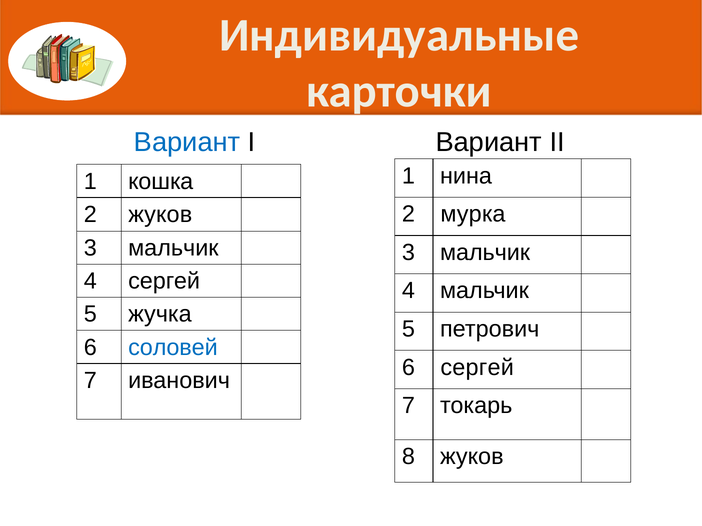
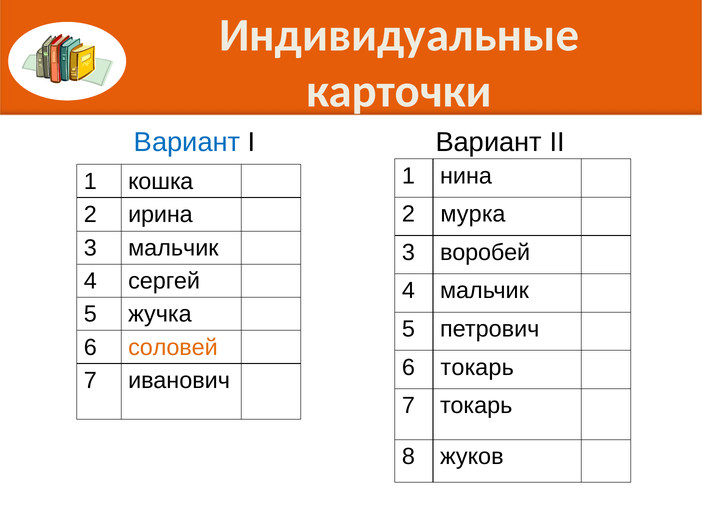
2 жуков: жуков -> ирина (160, 215)
мальчик: мальчик -> воробей (485, 253)
соловей colour: blue -> orange (173, 348)
6 сергей: сергей -> токарь (477, 368)
